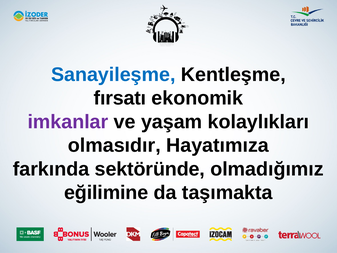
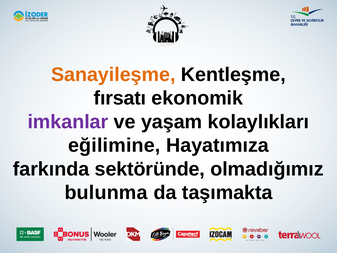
Sanayileşme colour: blue -> orange (113, 74)
olmasıdır: olmasıdır -> eğilimine (114, 145)
eğilimine: eğilimine -> bulunma (106, 192)
